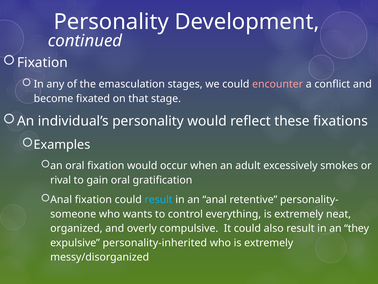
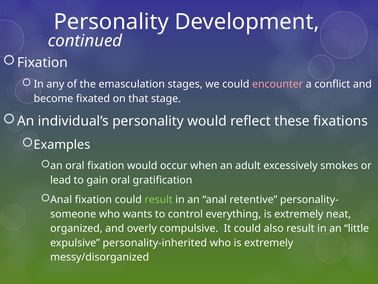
rival: rival -> lead (61, 180)
result colour: light blue -> light green (159, 199)
they: they -> little (357, 228)
